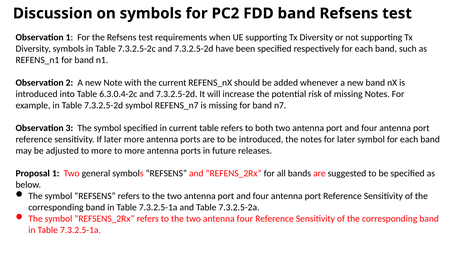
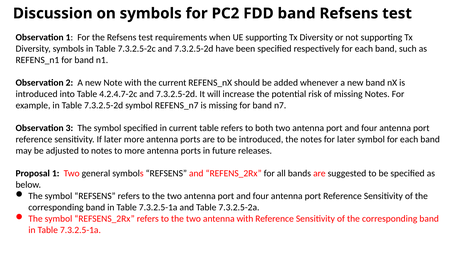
6.3.0.4-2c: 6.3.0.4-2c -> 4.2.4.7-2c (118, 94)
adjusted to more: more -> notes (102, 151)
antenna four: four -> with (245, 219)
